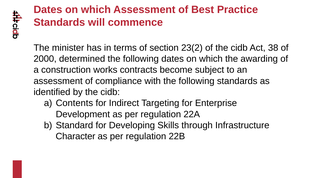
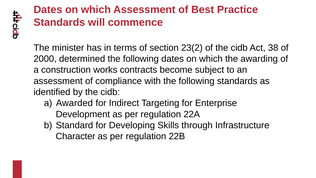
Contents: Contents -> Awarded (74, 103)
